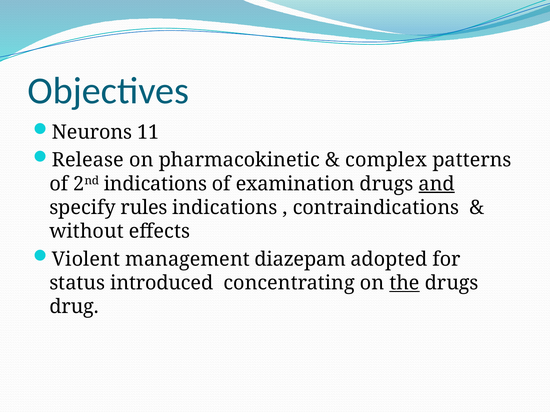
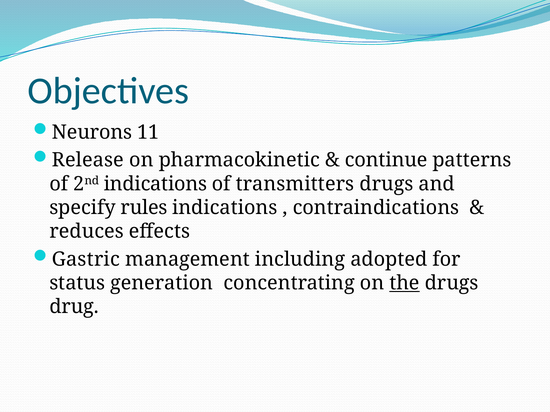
complex: complex -> continue (386, 160)
examination: examination -> transmitters (295, 184)
and underline: present -> none (437, 184)
without: without -> reduces (87, 232)
Violent: Violent -> Gastric (86, 259)
diazepam: diazepam -> including (300, 259)
introduced: introduced -> generation (162, 283)
